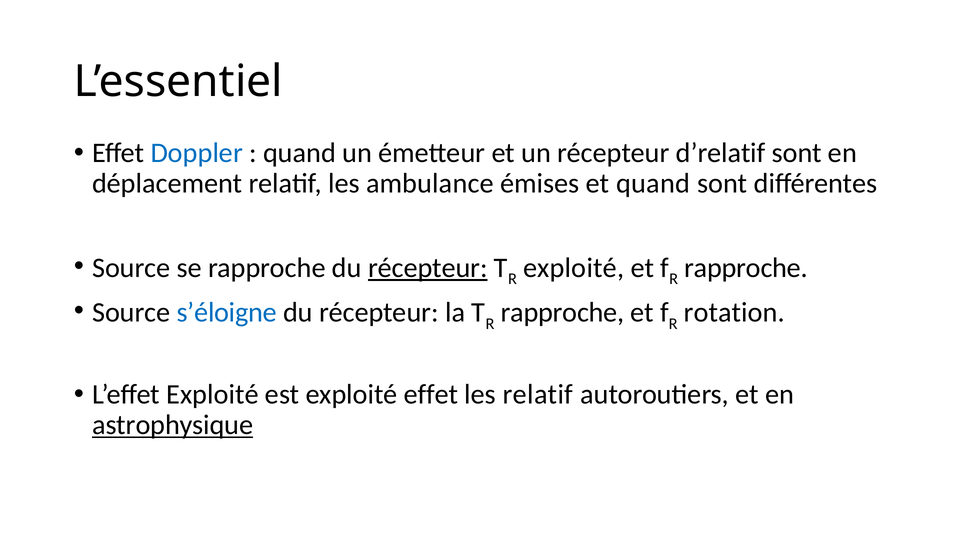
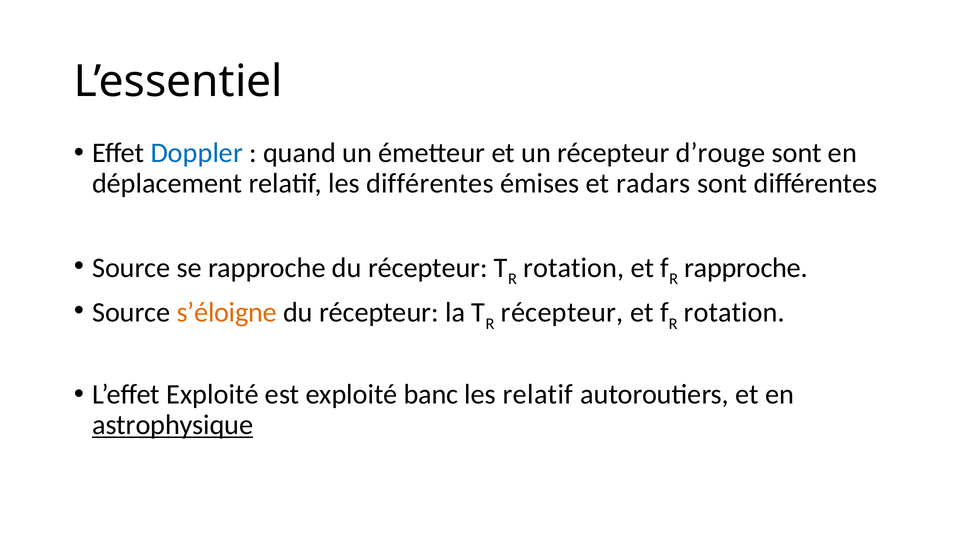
d’relatif: d’relatif -> d’rouge (721, 153)
les ambulance: ambulance -> différentes (430, 184)
et quand: quand -> radars (653, 184)
récepteur underline: present -> none (428, 268)
exploité: exploité -> rotation (574, 268)
s’éloigne colour: blue -> orange (227, 313)
rapproche: rapproche -> récepteur (562, 313)
exploité effet: effet -> banc (431, 395)
